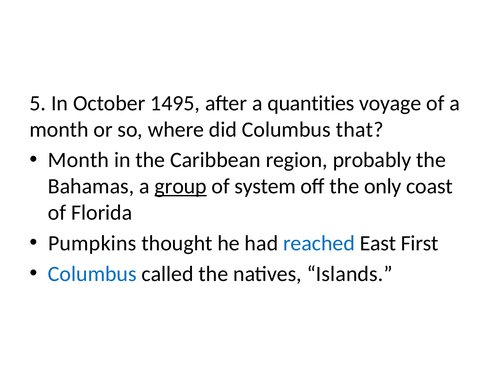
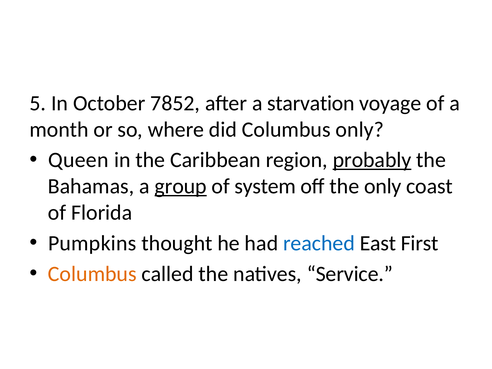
1495: 1495 -> 7852 (175, 103)
quantities: quantities -> starvation (311, 103)
Columbus that: that -> only (360, 129)
Month: Month -> Queen (78, 160)
probably underline: none -> present (372, 160)
Columbus colour: blue -> orange (92, 274)
Islands: Islands -> Service (350, 274)
